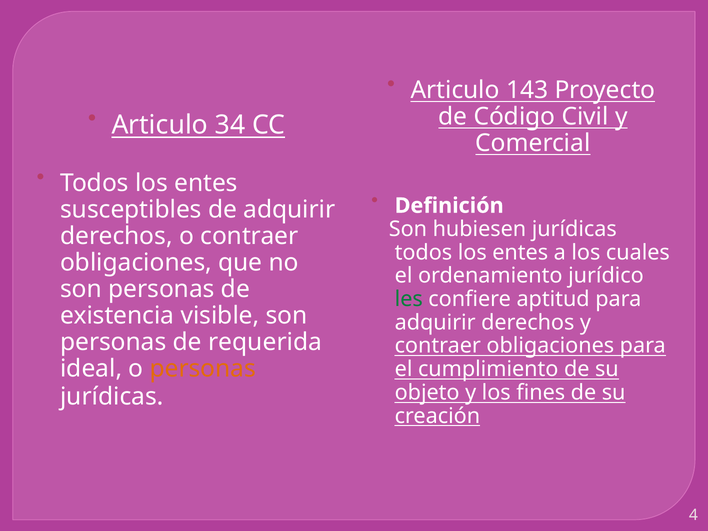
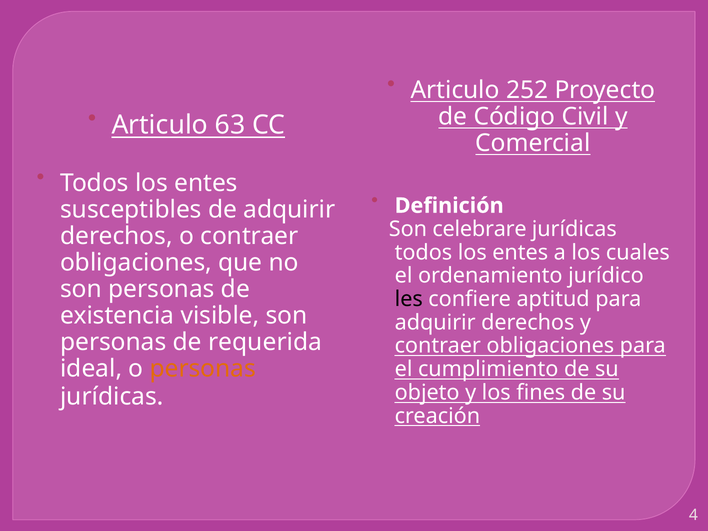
143: 143 -> 252 (527, 90)
34: 34 -> 63 (230, 125)
hubiesen: hubiesen -> celebrare (480, 229)
les colour: green -> black (409, 299)
